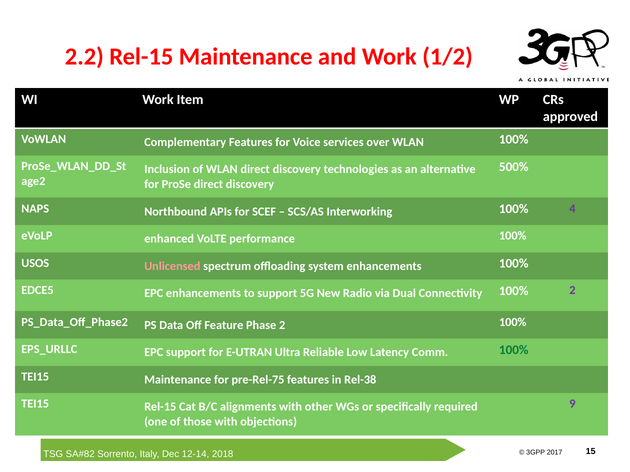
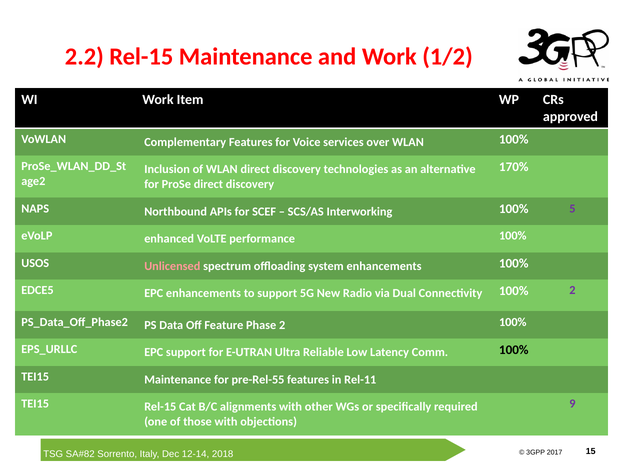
500%: 500% -> 170% (514, 167)
4: 4 -> 5 (572, 209)
100% colour: green -> black (514, 350)
pre-Rel-75: pre-Rel-75 -> pre-Rel-55 (258, 380)
Rel-38: Rel-38 -> Rel-11 (360, 380)
